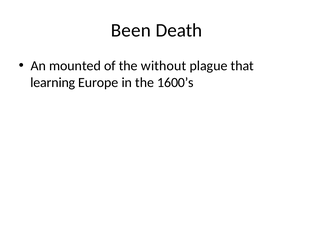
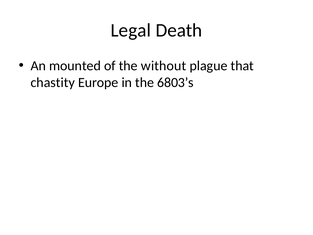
Been: Been -> Legal (131, 30)
learning: learning -> chastity (53, 82)
1600’s: 1600’s -> 6803’s (175, 82)
